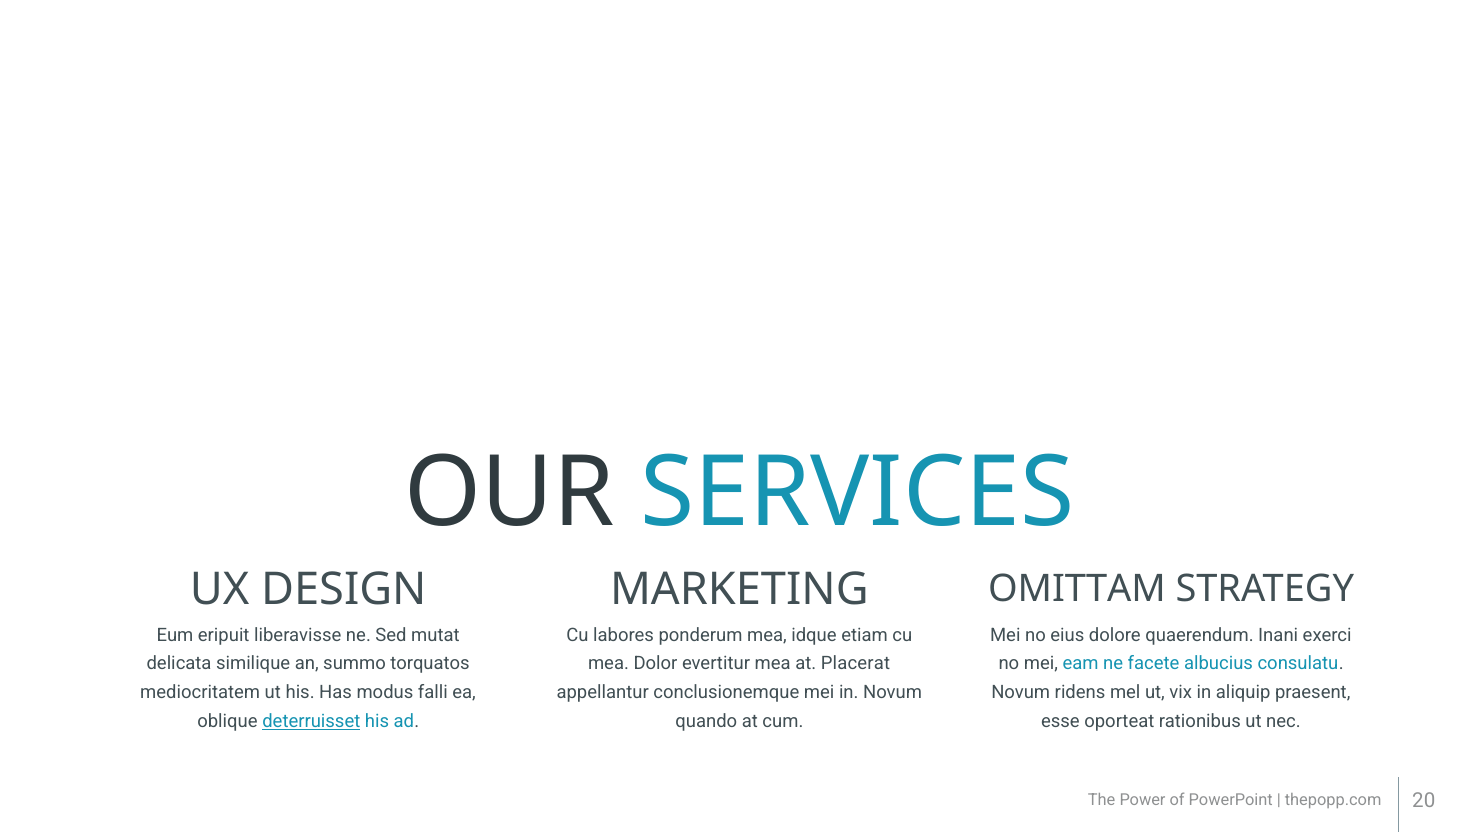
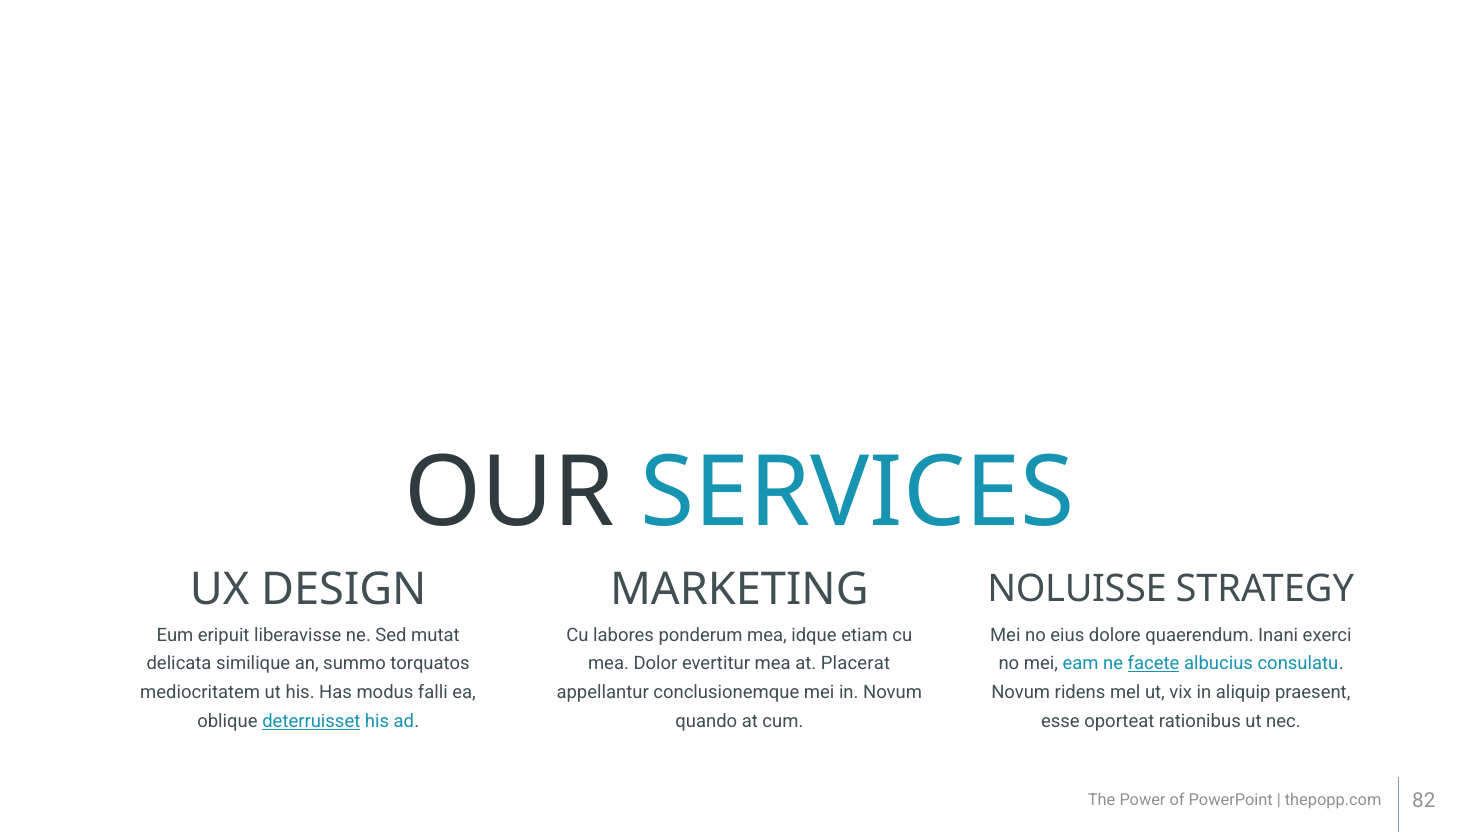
OMITTAM: OMITTAM -> NOLUISSE (1077, 589)
facete underline: none -> present (1154, 664)
20: 20 -> 82 (1424, 801)
